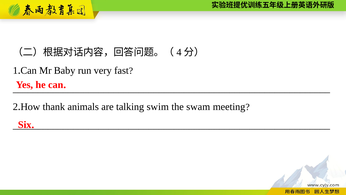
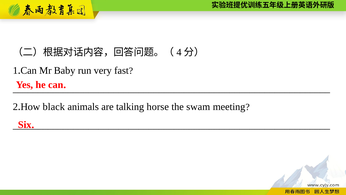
thank: thank -> black (54, 107)
swim: swim -> horse (158, 107)
